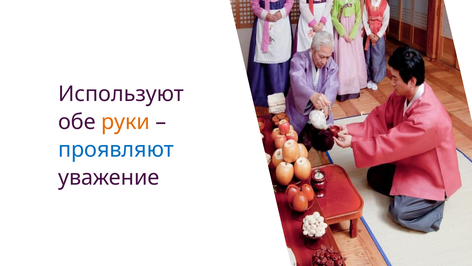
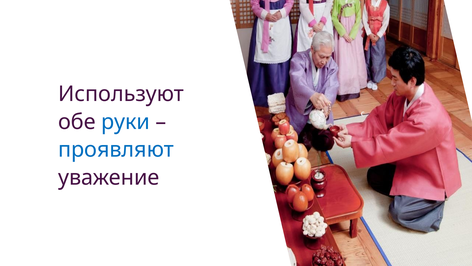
руки colour: orange -> blue (126, 122)
